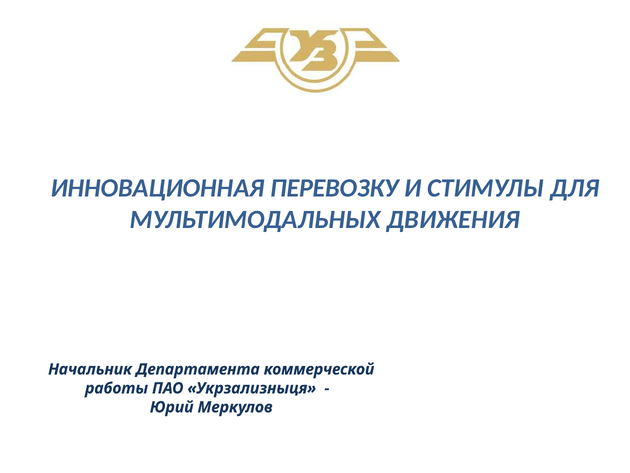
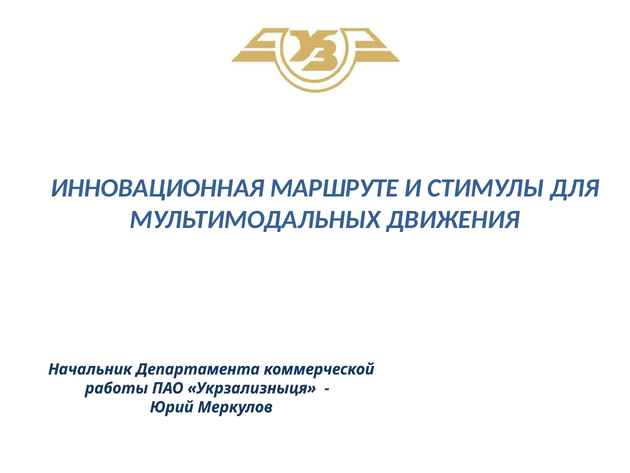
ПЕРЕВОЗКУ: ПЕРЕВОЗКУ -> МАРШРУТЕ (334, 188)
